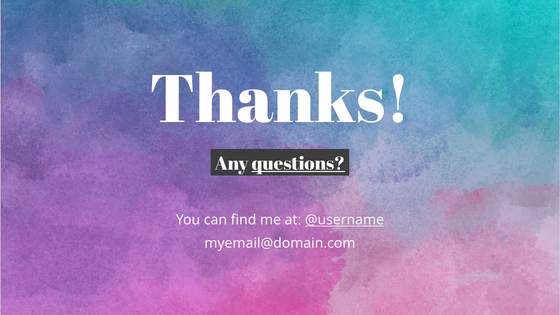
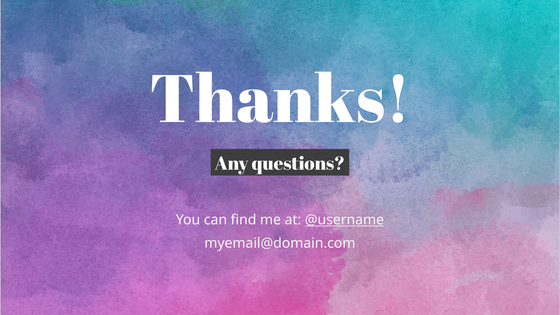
questions underline: present -> none (298, 164)
